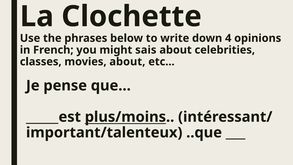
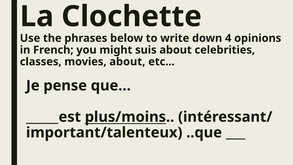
sais: sais -> suis (146, 50)
